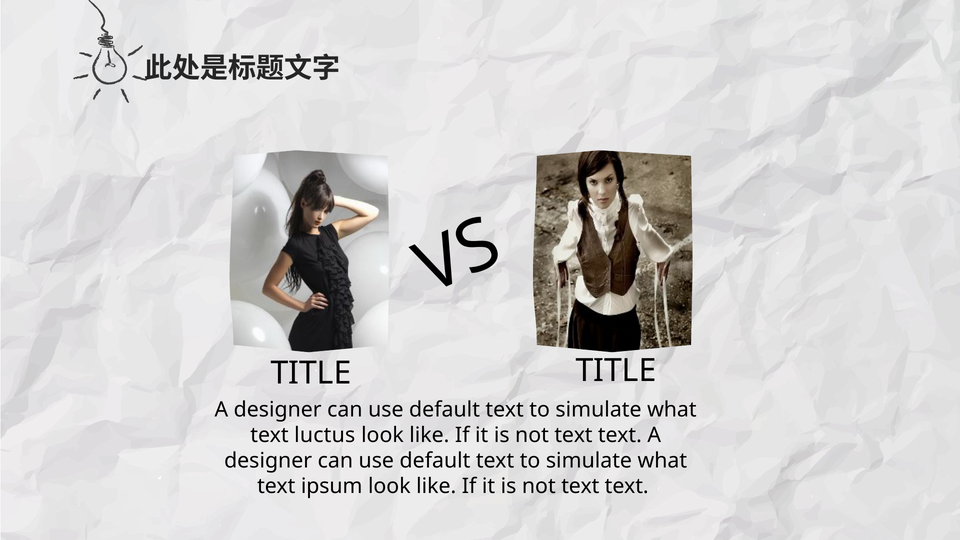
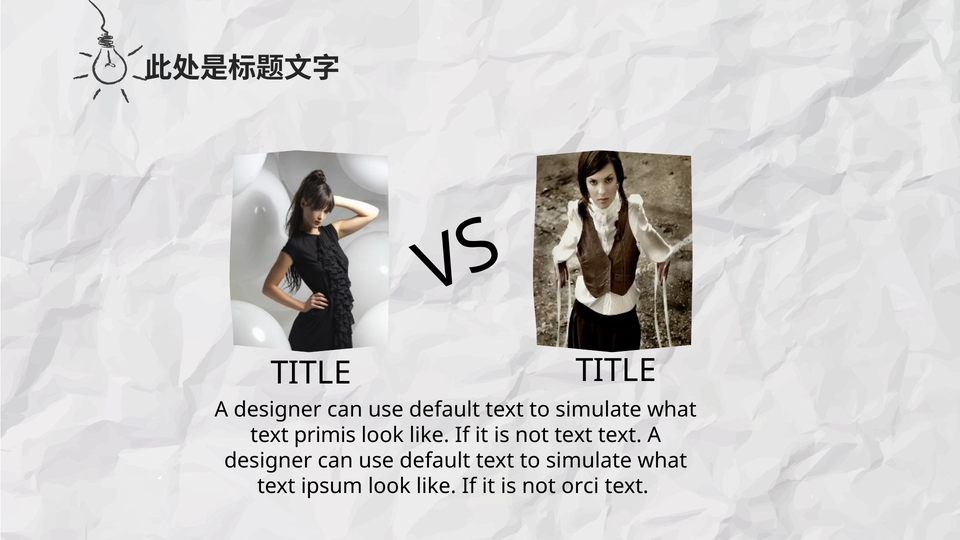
luctus: luctus -> primis (325, 435)
text: text -> orci (580, 486)
